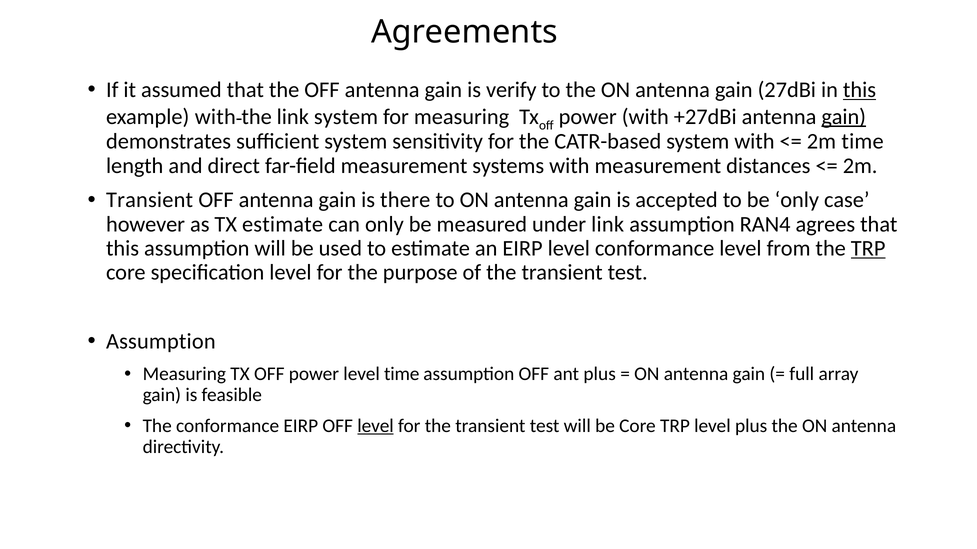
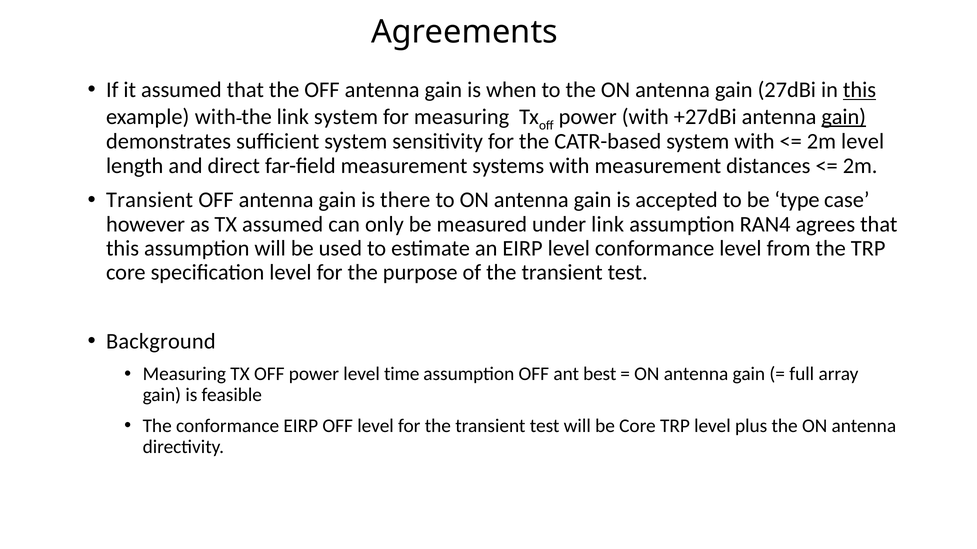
verify: verify -> when (511, 90)
2m time: time -> level (863, 142)
be only: only -> type (797, 200)
TX estimate: estimate -> assumed (283, 224)
TRP underline: present -> none (868, 249)
Assumption: Assumption -> Background (161, 342)
ant plus: plus -> best (600, 374)
level underline: present -> none (376, 426)
